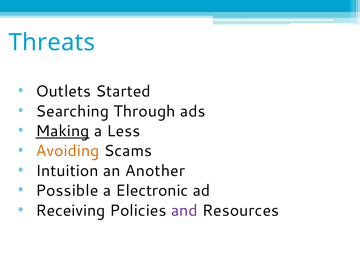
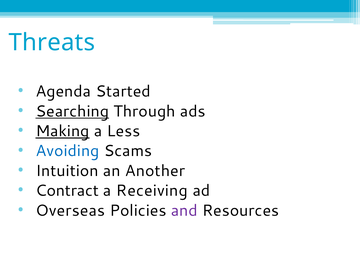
Outlets: Outlets -> Agenda (63, 91)
Searching underline: none -> present (72, 111)
Avoiding colour: orange -> blue (67, 151)
Possible: Possible -> Contract (67, 191)
Electronic: Electronic -> Receiving (152, 191)
Receiving: Receiving -> Overseas (70, 211)
